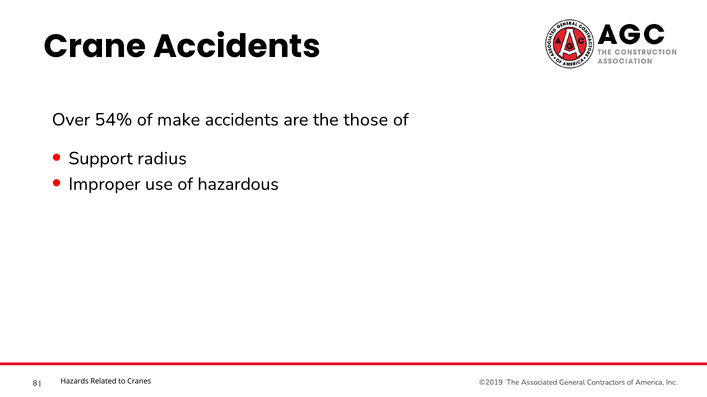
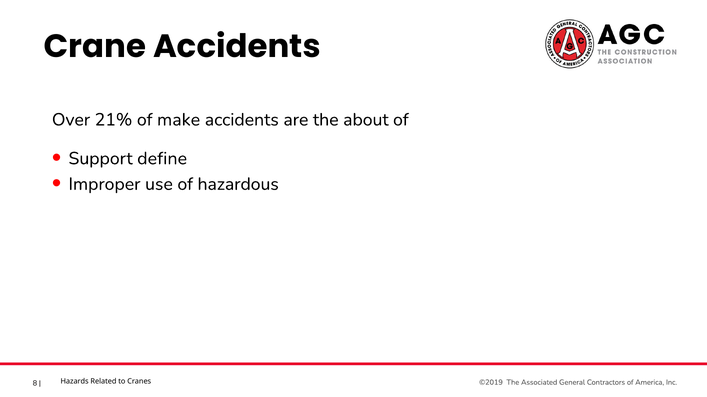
54%: 54% -> 21% (113, 120)
those: those -> about (366, 120)
radius: radius -> define (162, 159)
